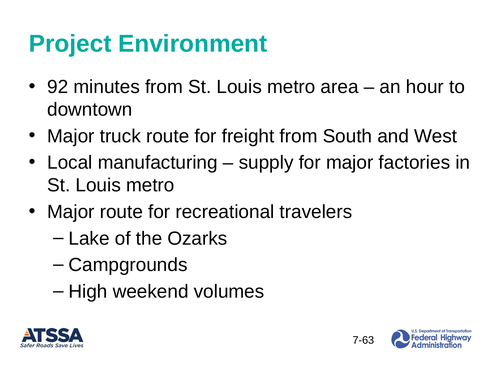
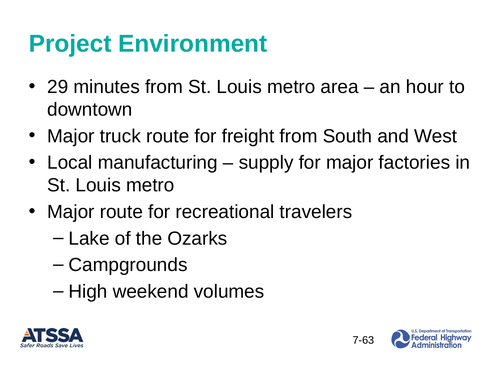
92: 92 -> 29 (58, 87)
